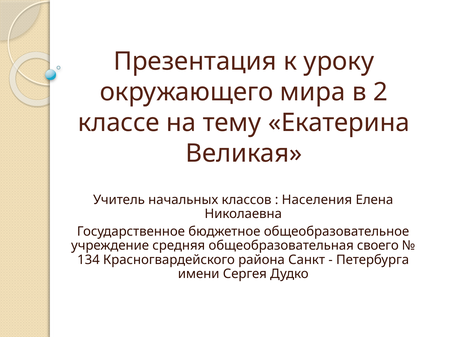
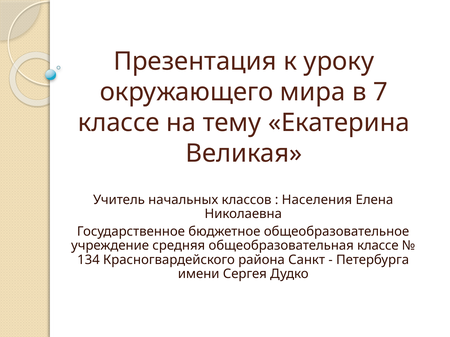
2: 2 -> 7 (380, 92)
общеобразовательная своего: своего -> классе (378, 246)
